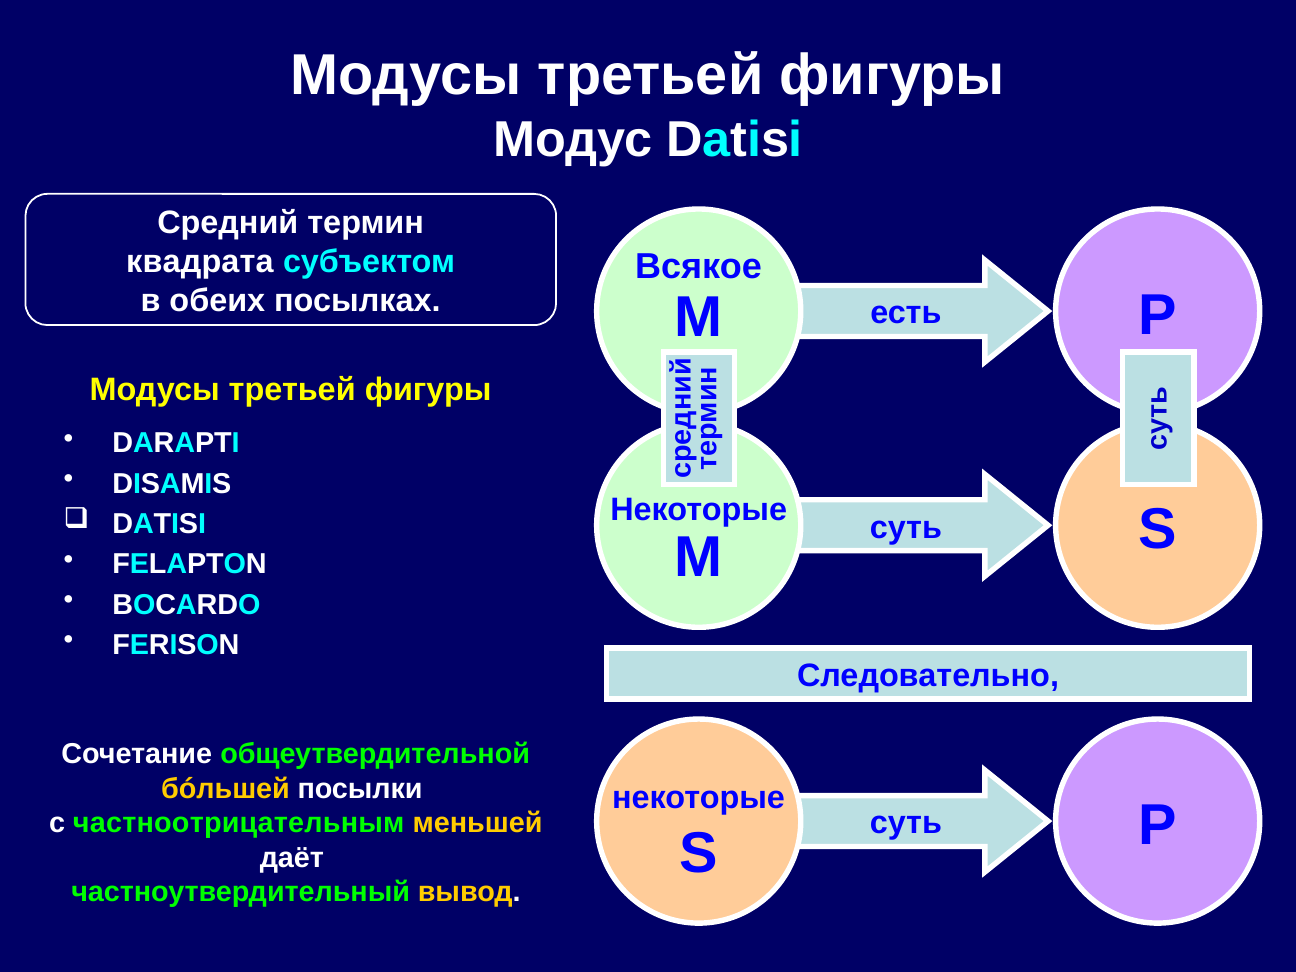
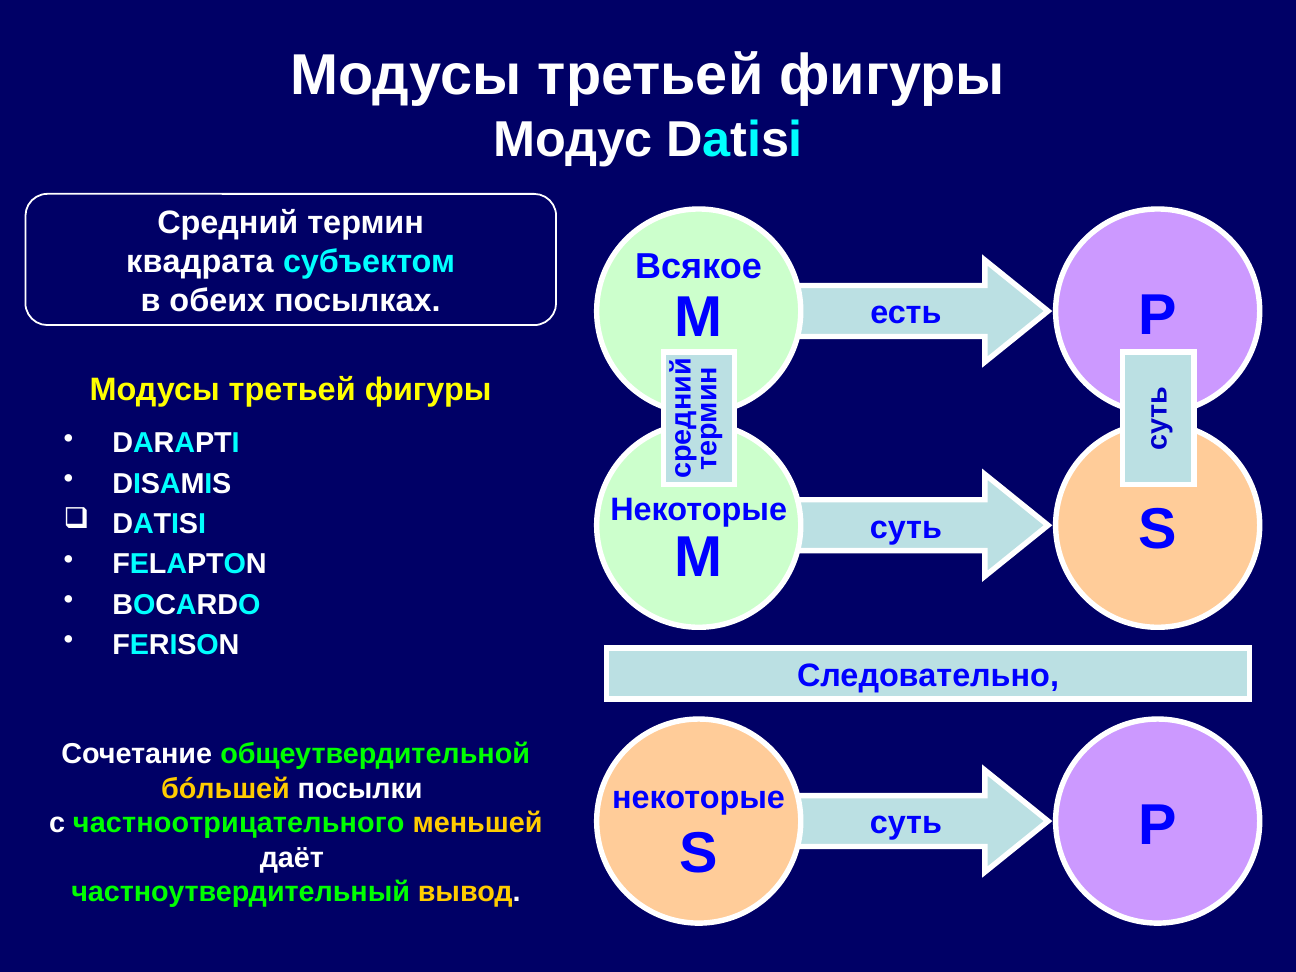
частноотрицательным: частноотрицательным -> частноотрицательного (239, 823)
